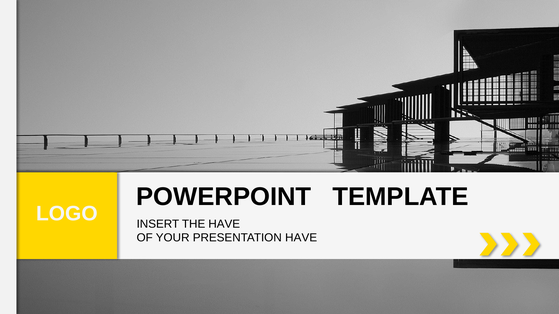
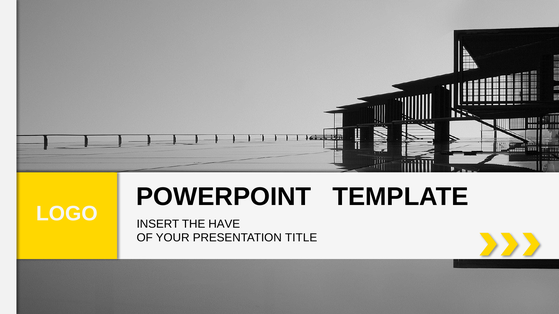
PRESENTATION HAVE: HAVE -> TITLE (301, 238)
